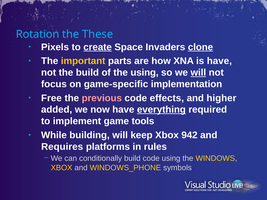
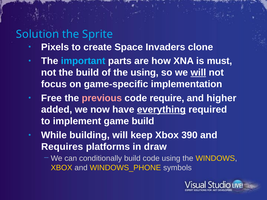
Rotation: Rotation -> Solution (38, 34)
These: These -> Sprite (98, 34)
create underline: present -> none (98, 47)
clone underline: present -> none (200, 47)
important colour: yellow -> light blue (83, 61)
is have: have -> must (219, 61)
effects: effects -> require (167, 98)
game tools: tools -> build (143, 121)
942: 942 -> 390 (189, 135)
rules: rules -> draw (155, 147)
